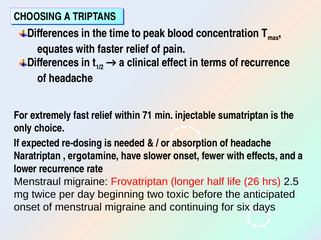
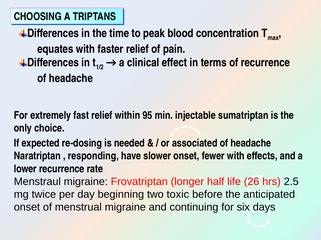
71: 71 -> 95 (147, 116)
absorption: absorption -> associated (195, 144)
ergotamine: ergotamine -> responding (93, 156)
